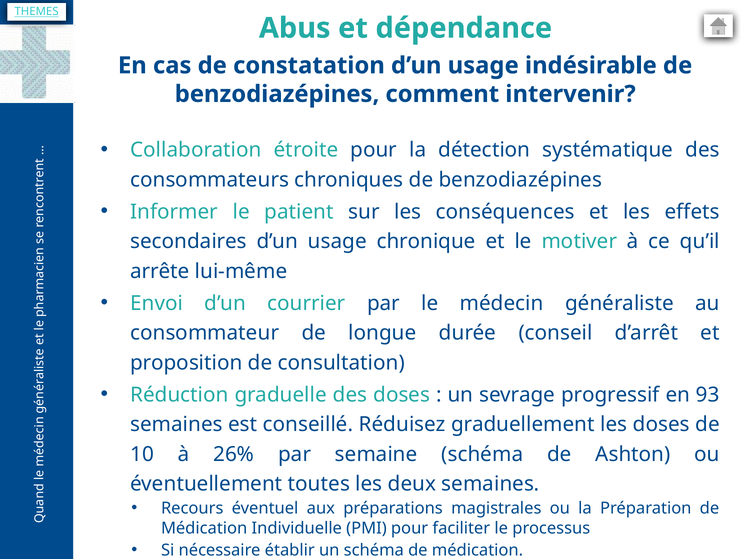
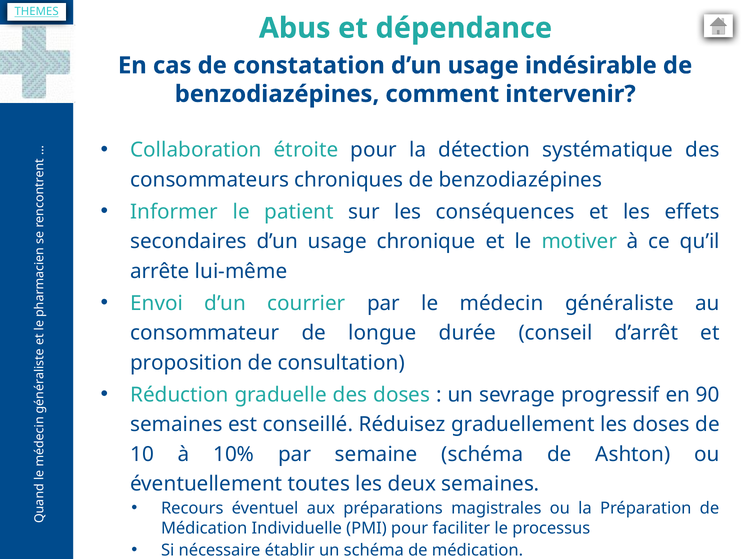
93: 93 -> 90 (708, 395)
26%: 26% -> 10% (234, 455)
